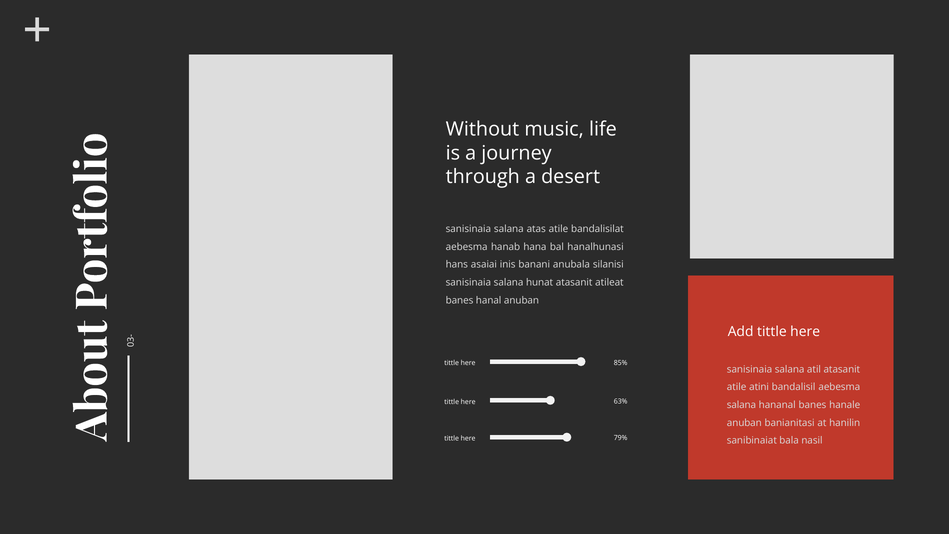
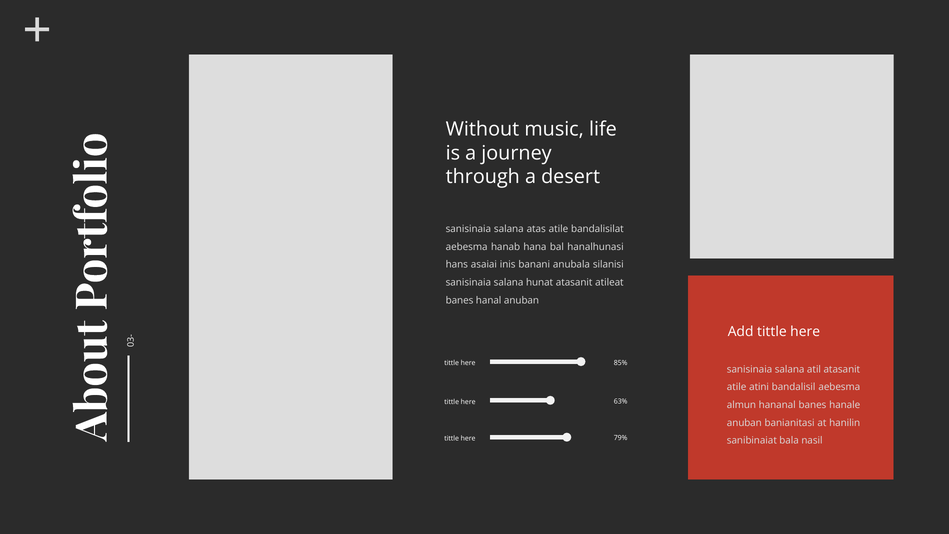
salana: salana -> almun (741, 405)
